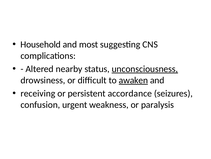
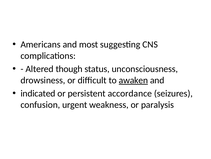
Household: Household -> Americans (41, 44)
nearby: nearby -> though (69, 69)
unconsciousness underline: present -> none (145, 69)
receiving: receiving -> indicated (38, 93)
